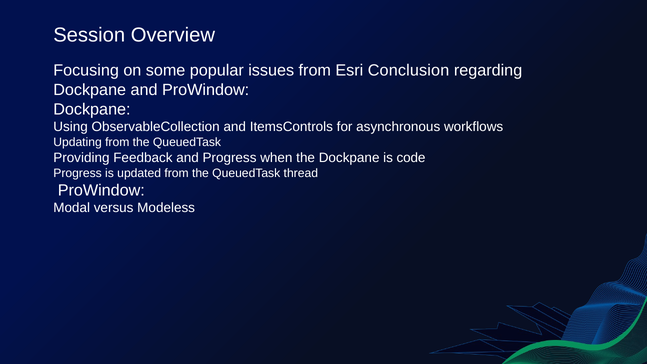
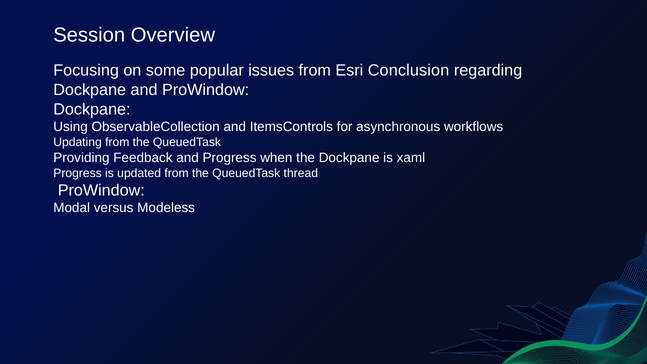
code: code -> xaml (411, 158)
